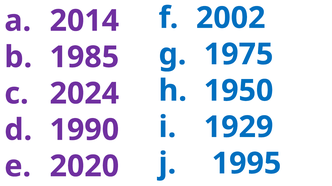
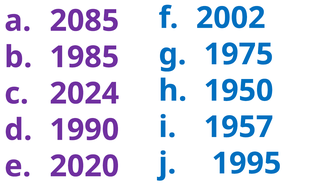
2014: 2014 -> 2085 (84, 21)
1929: 1929 -> 1957 (239, 128)
